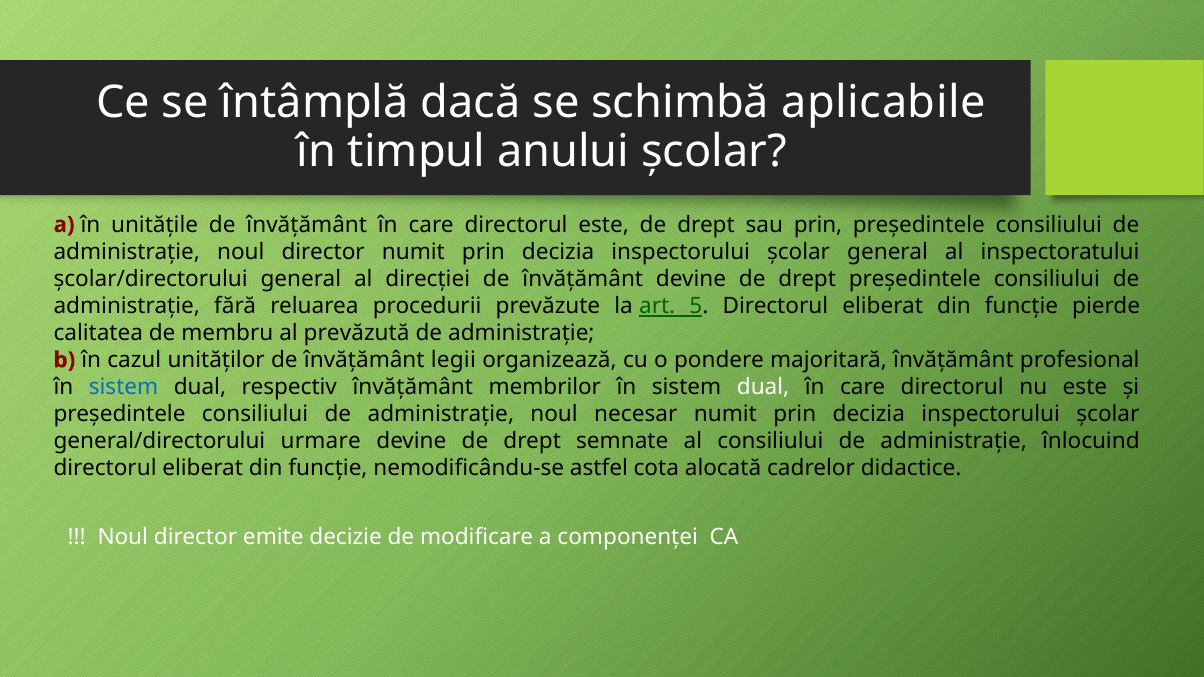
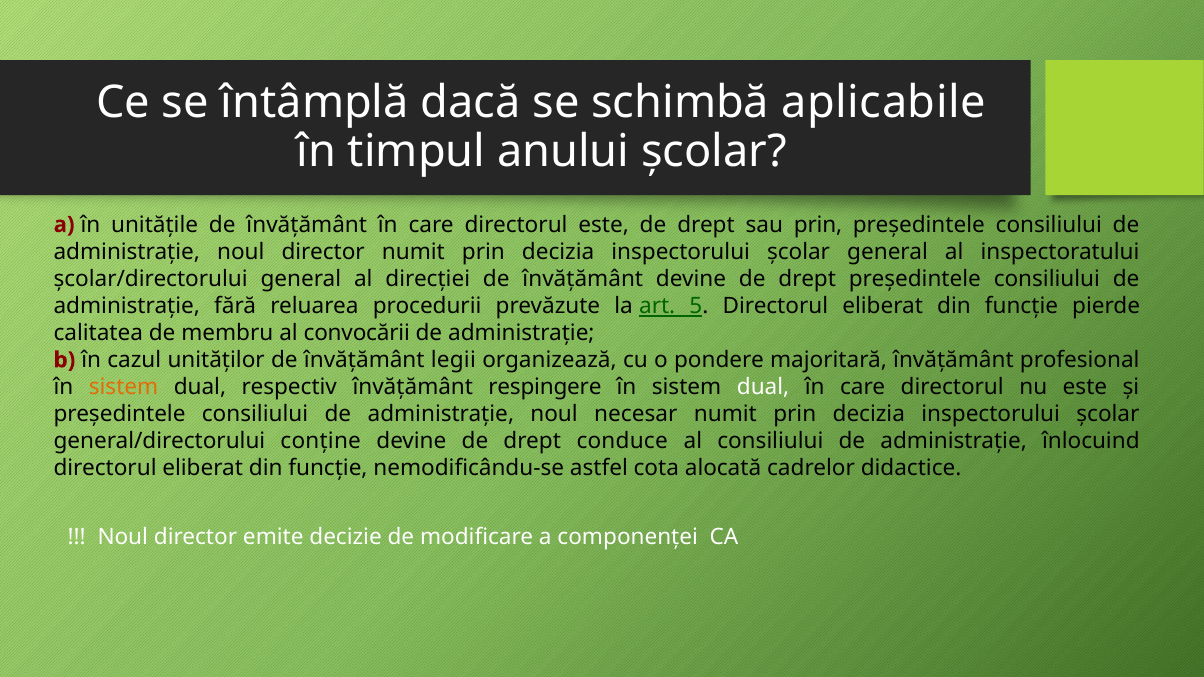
prevăzută: prevăzută -> convocării (357, 333)
sistem colour: blue -> orange (124, 387)
membrilor: membrilor -> respingere (545, 387)
urmare: urmare -> conține (321, 441)
semnate: semnate -> conduce (622, 441)
